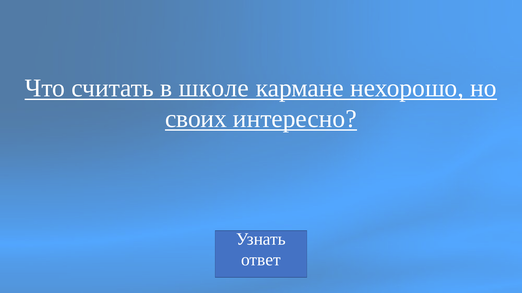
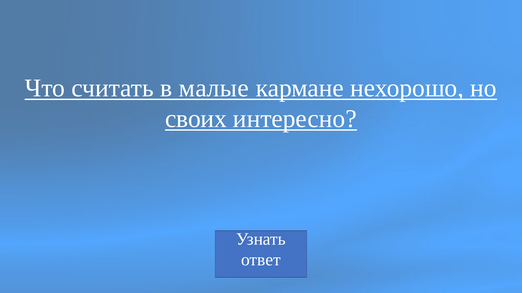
школе: школе -> малые (214, 88)
